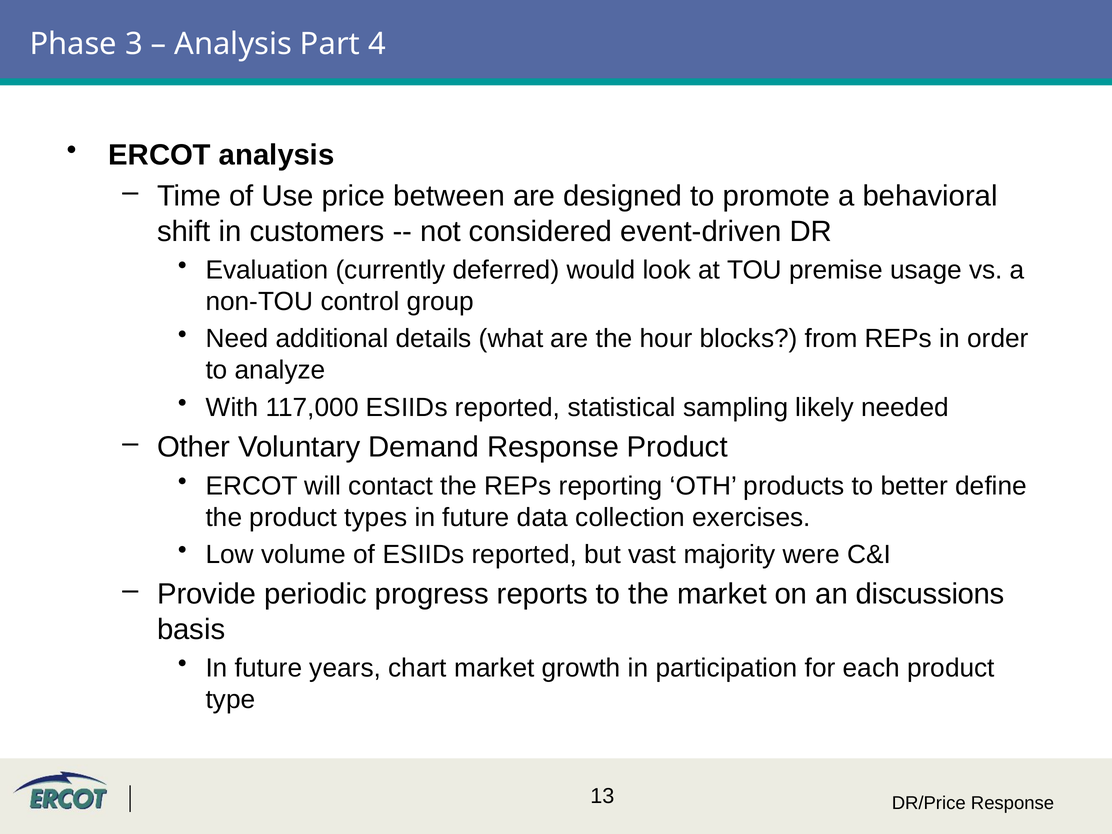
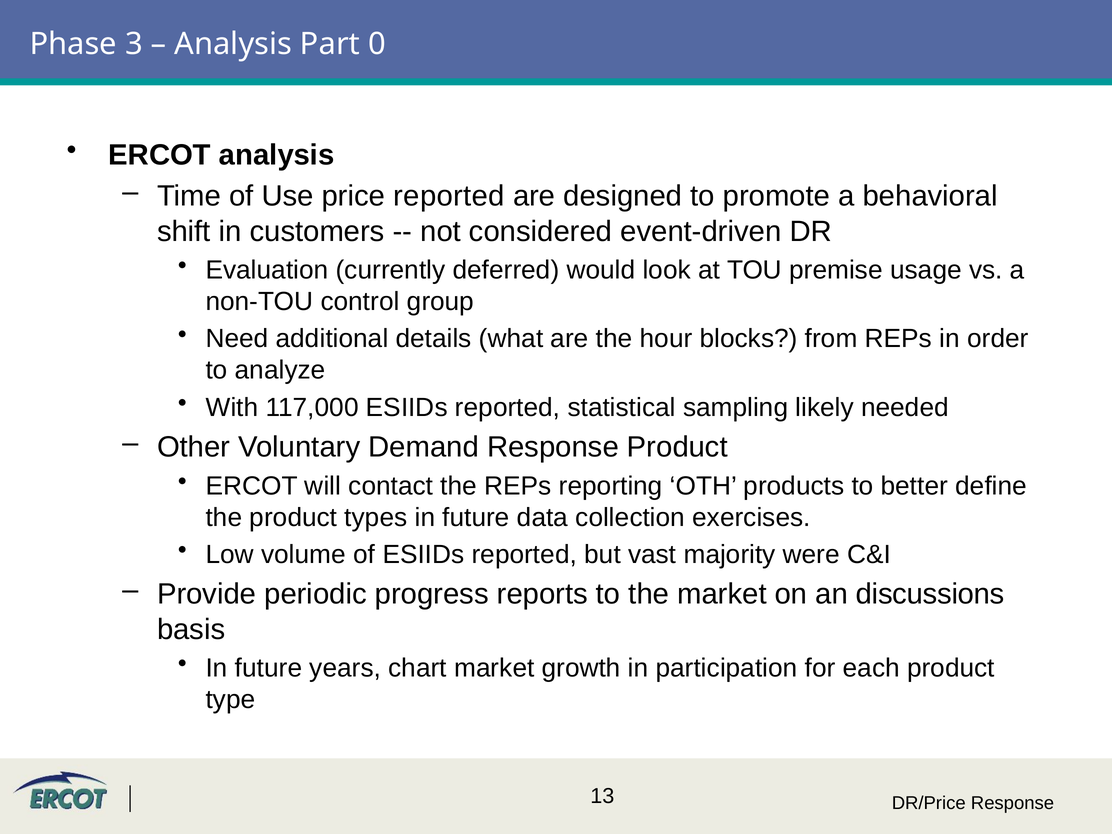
4: 4 -> 0 (377, 44)
price between: between -> reported (449, 196)
